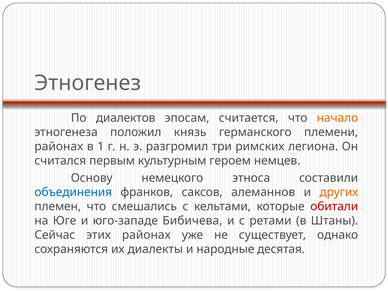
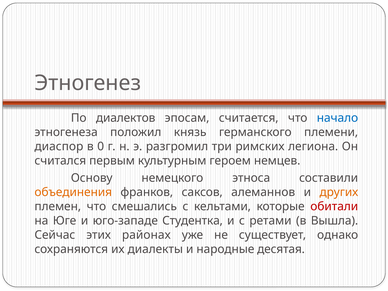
начало colour: orange -> blue (337, 118)
районах: районах -> диаспор (59, 146)
1: 1 -> 0 (101, 146)
объединения colour: blue -> orange (73, 192)
Бибичева: Бибичева -> Студентка (193, 221)
Штаны: Штаны -> Вышла (334, 221)
